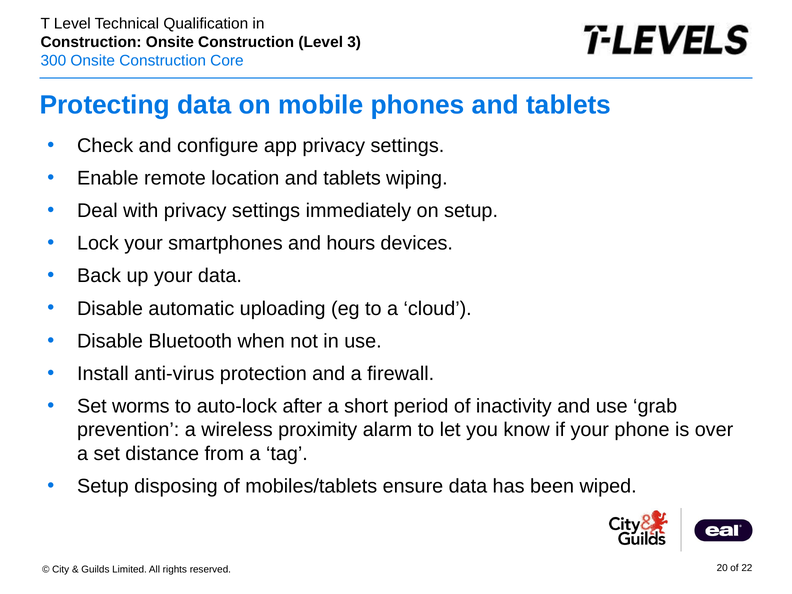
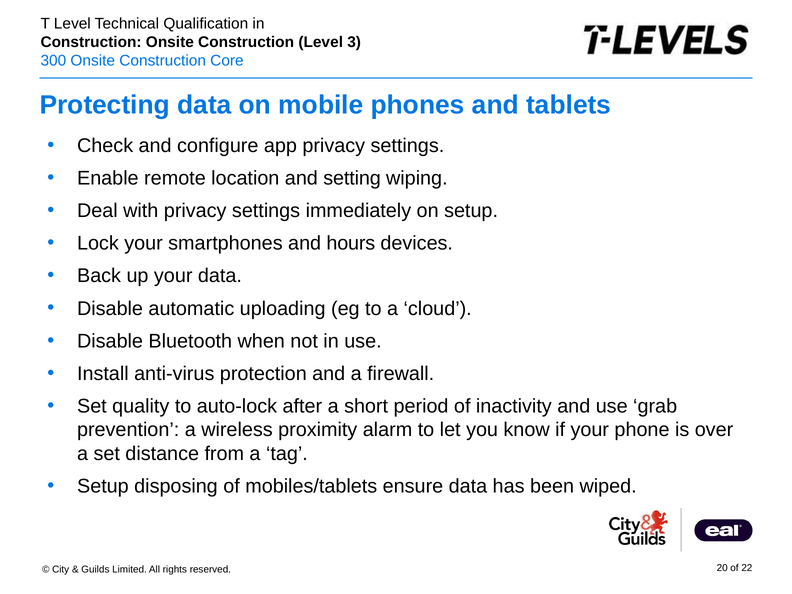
location and tablets: tablets -> setting (352, 178)
worms: worms -> quality (141, 406)
